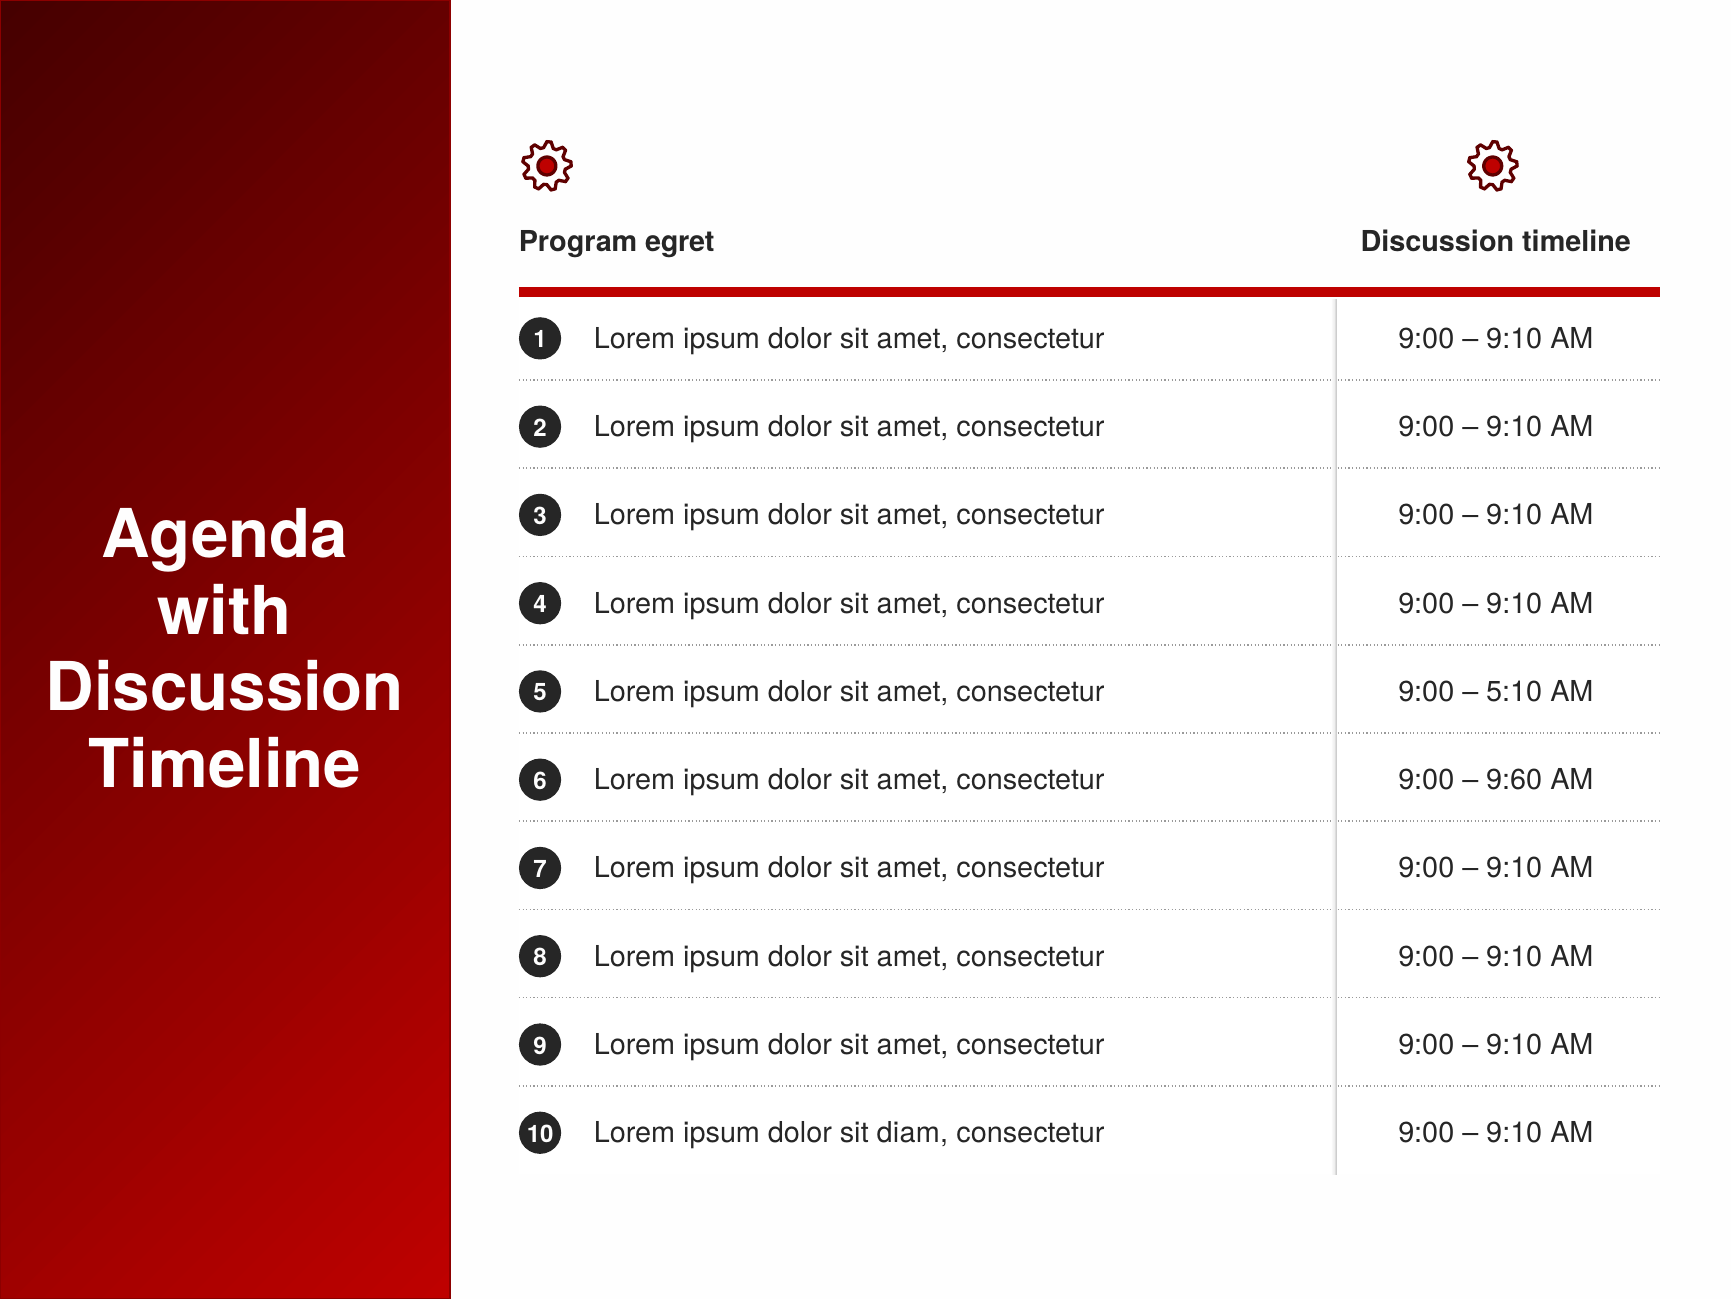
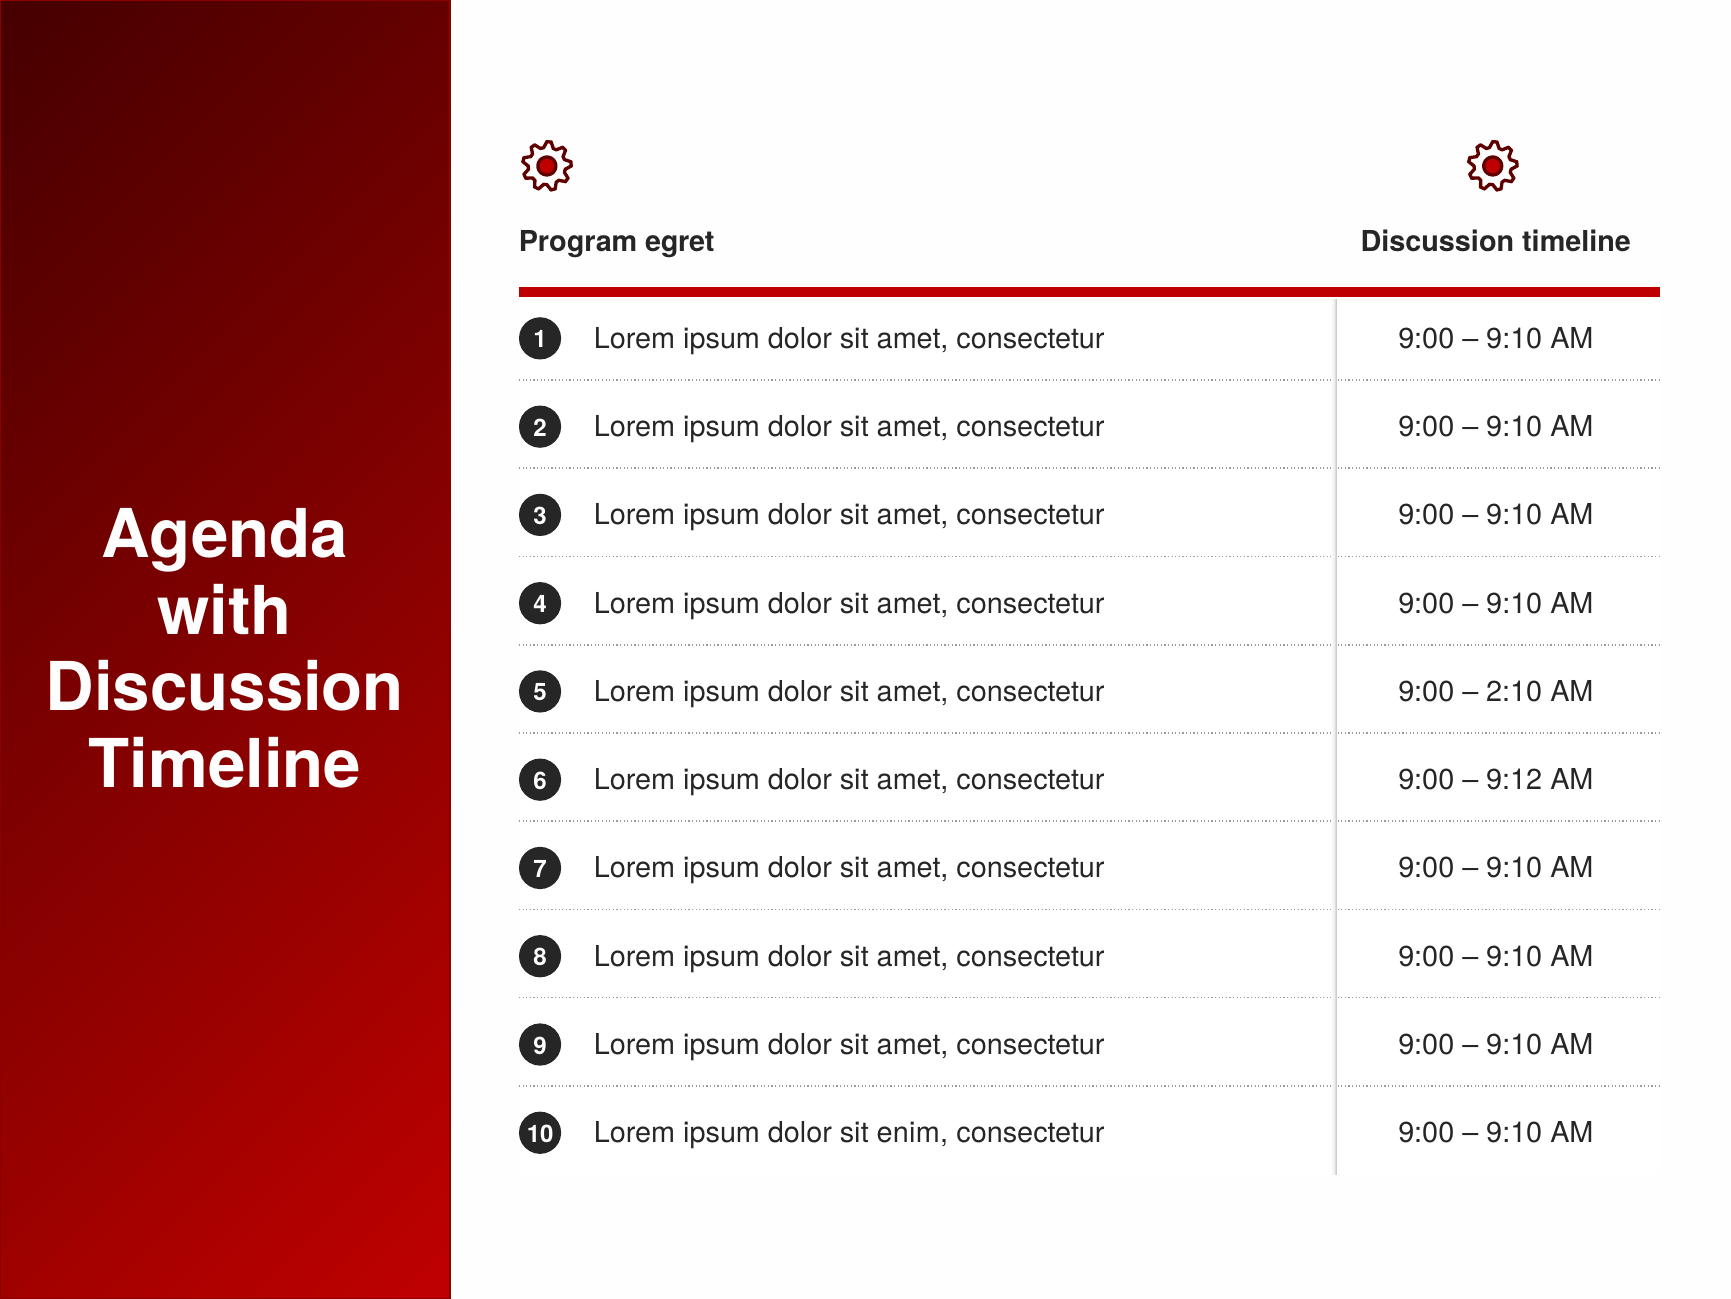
5:10: 5:10 -> 2:10 (1514, 691)
9:60: 9:60 -> 9:12 (1514, 780)
diam: diam -> enim (912, 1132)
